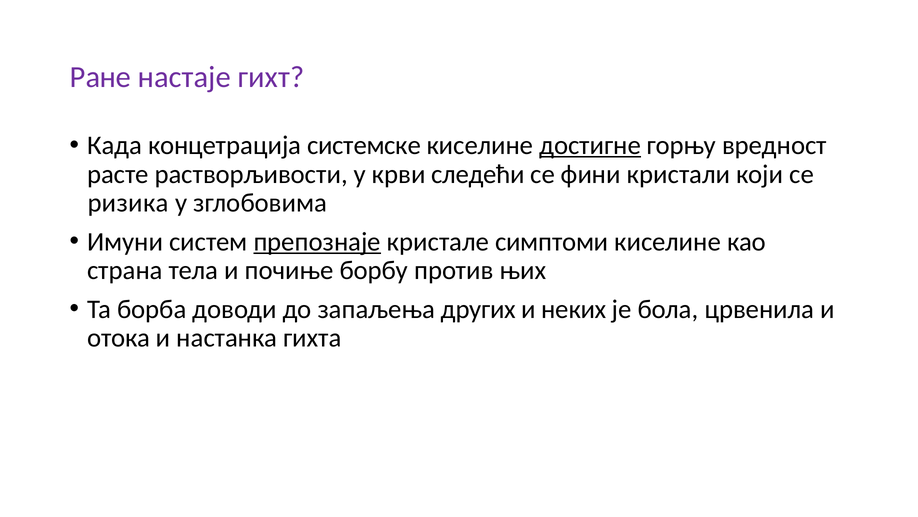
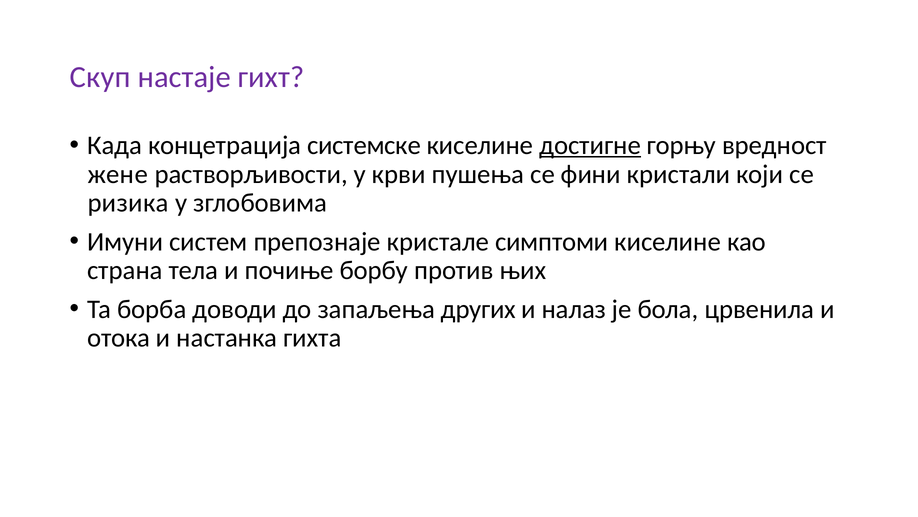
Ране: Ране -> Скуп (100, 77)
расте: расте -> жене (118, 174)
следећи: следећи -> пушења (478, 174)
препознаје underline: present -> none (317, 241)
неких: неких -> налаз (574, 309)
